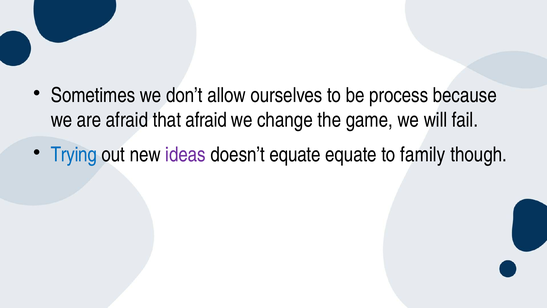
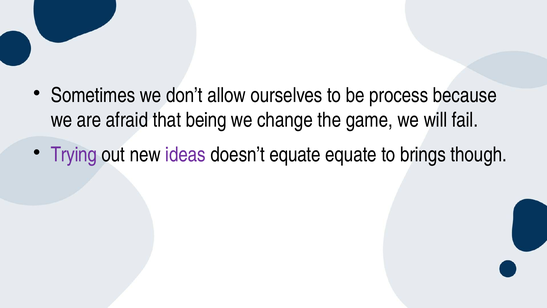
that afraid: afraid -> being (206, 120)
Trying colour: blue -> purple (74, 155)
family: family -> brings (423, 155)
